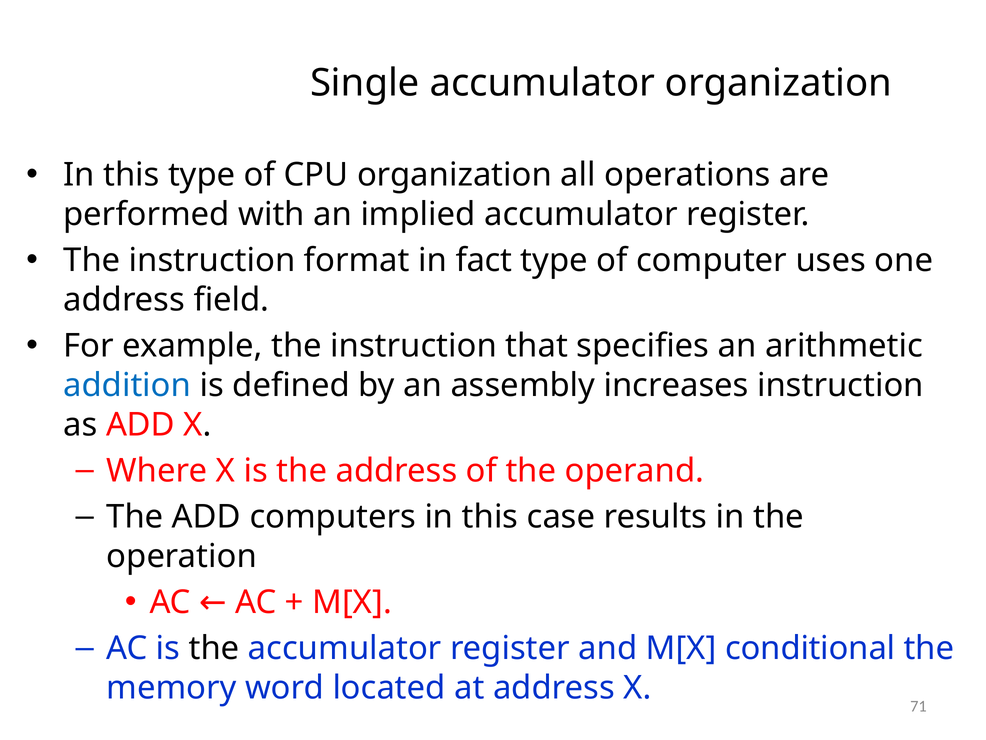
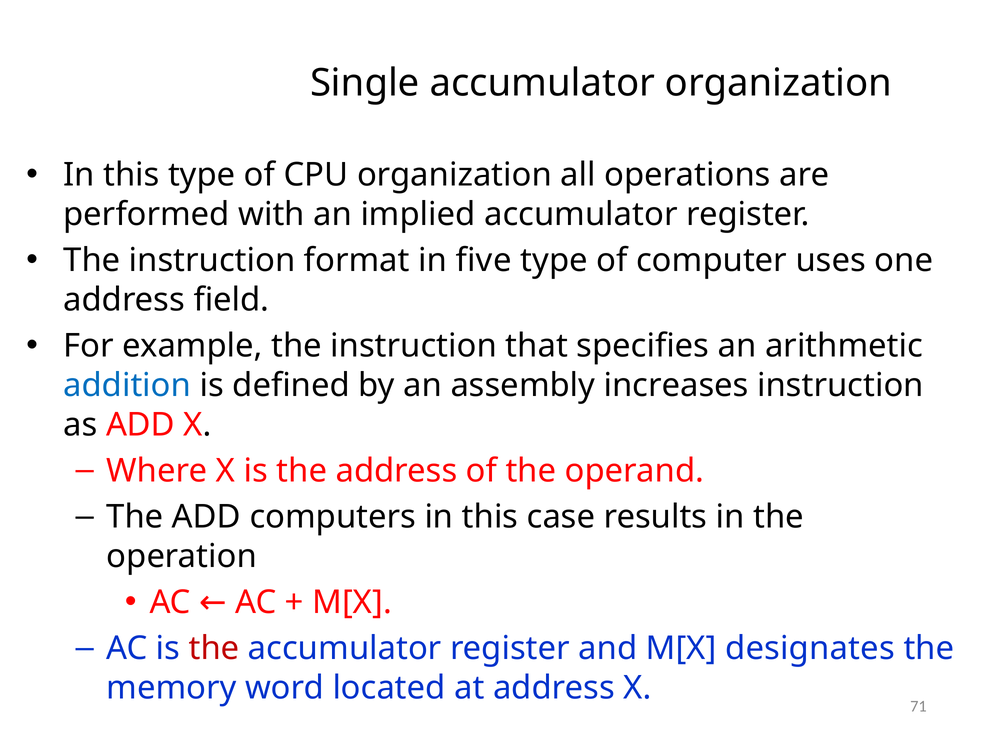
fact: fact -> five (484, 260)
the colour: black -> red (214, 648)
conditional: conditional -> designates (810, 648)
